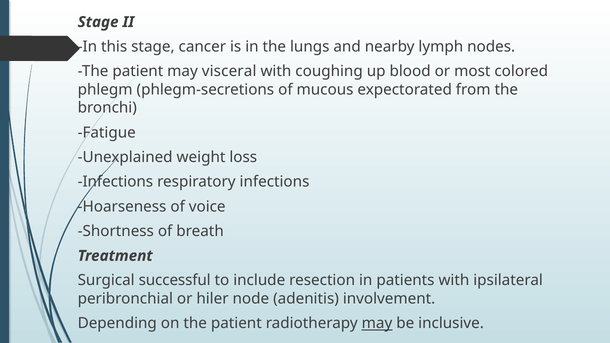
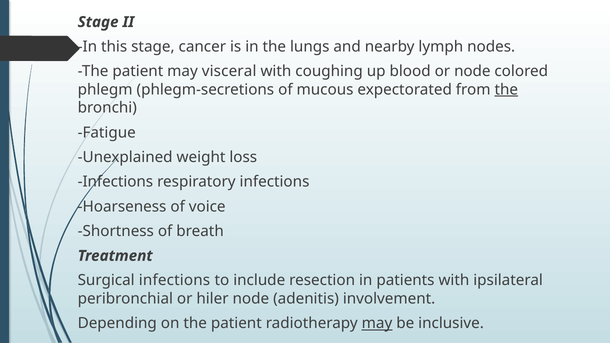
or most: most -> node (472, 71)
the underline: none -> present (506, 90)
Surgical successful: successful -> infections (175, 281)
